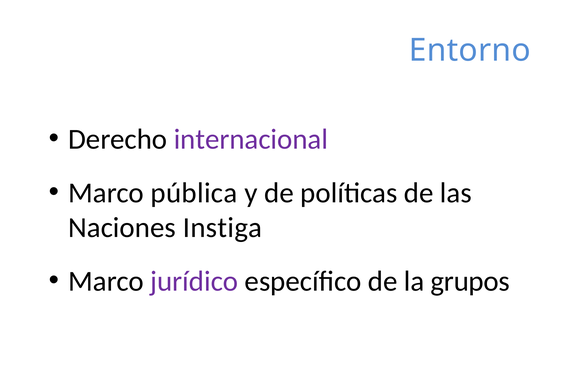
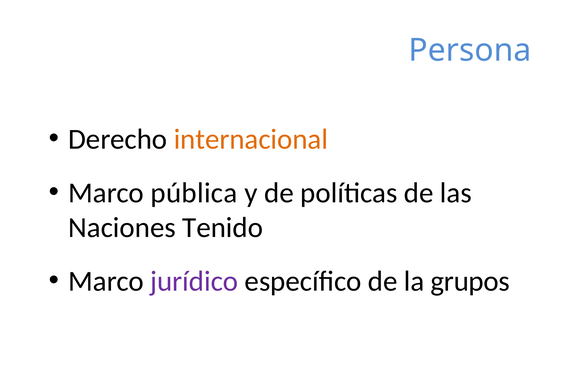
Entorno: Entorno -> Persona (470, 50)
internacional colour: purple -> orange (251, 139)
Instiga: Instiga -> Tenido (223, 228)
